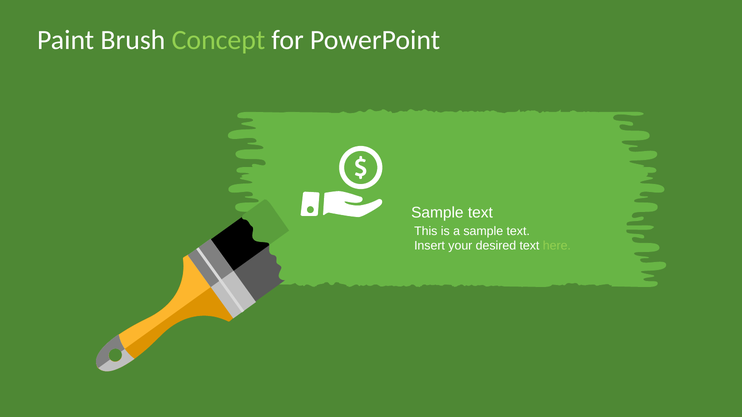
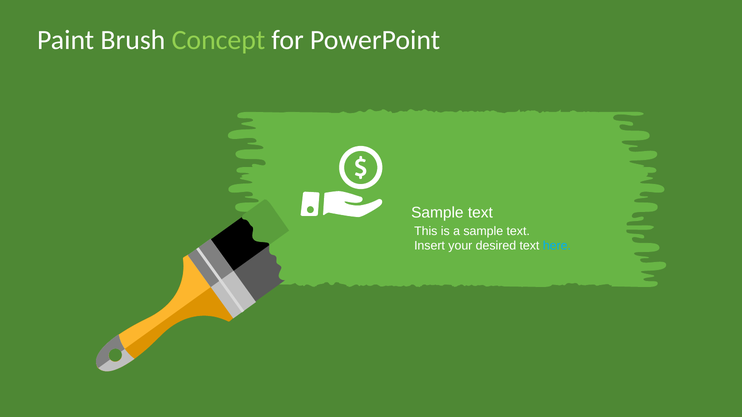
here colour: light green -> light blue (557, 246)
